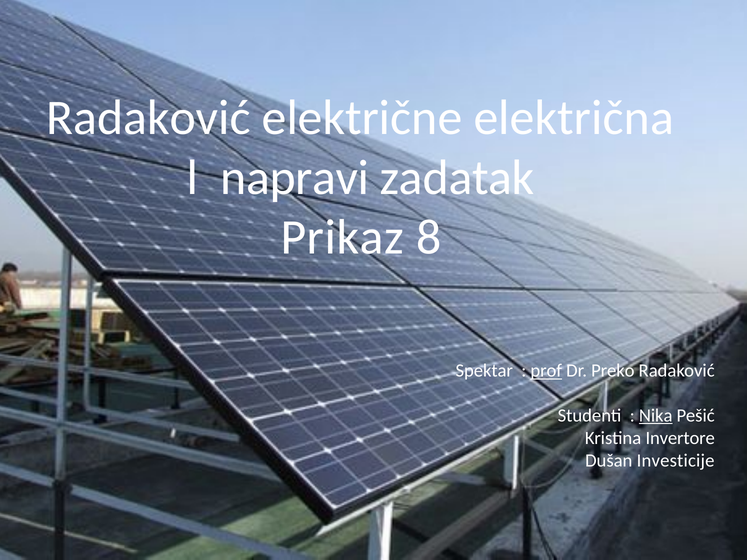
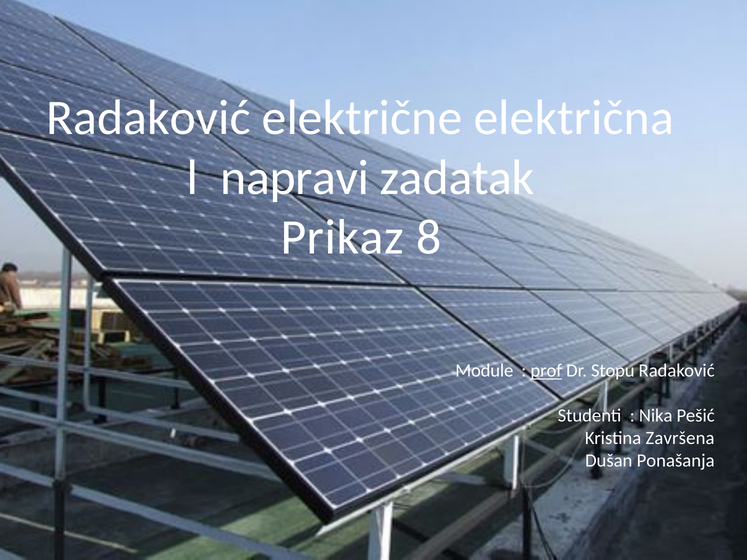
Spektar: Spektar -> Module (484, 371)
Preko: Preko -> Stopu (613, 371)
Nika underline: present -> none (656, 416)
Invertore: Invertore -> Završena (680, 438)
Investicije: Investicije -> Ponašanja (676, 461)
